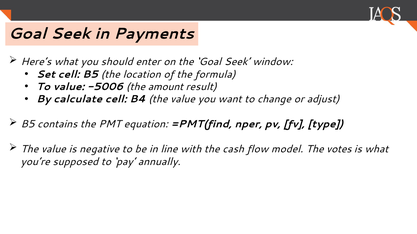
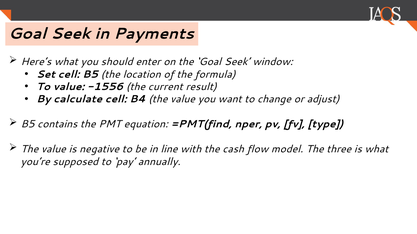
-5006: -5006 -> -1556 (105, 87)
amount: amount -> current (165, 87)
votes: votes -> three (339, 149)
